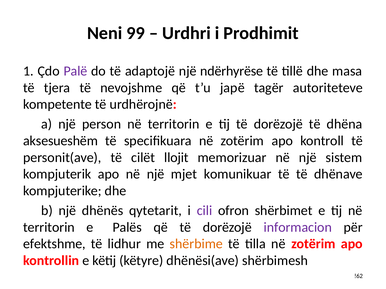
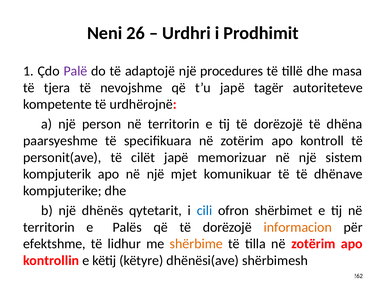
99: 99 -> 26 (136, 33)
ndërhyrëse: ndërhyrëse -> procedures (232, 71)
aksesueshëm: aksesueshëm -> paarsyeshme (61, 141)
cilët llojit: llojit -> japë (176, 158)
cili colour: purple -> blue (204, 211)
informacion colour: purple -> orange (298, 228)
